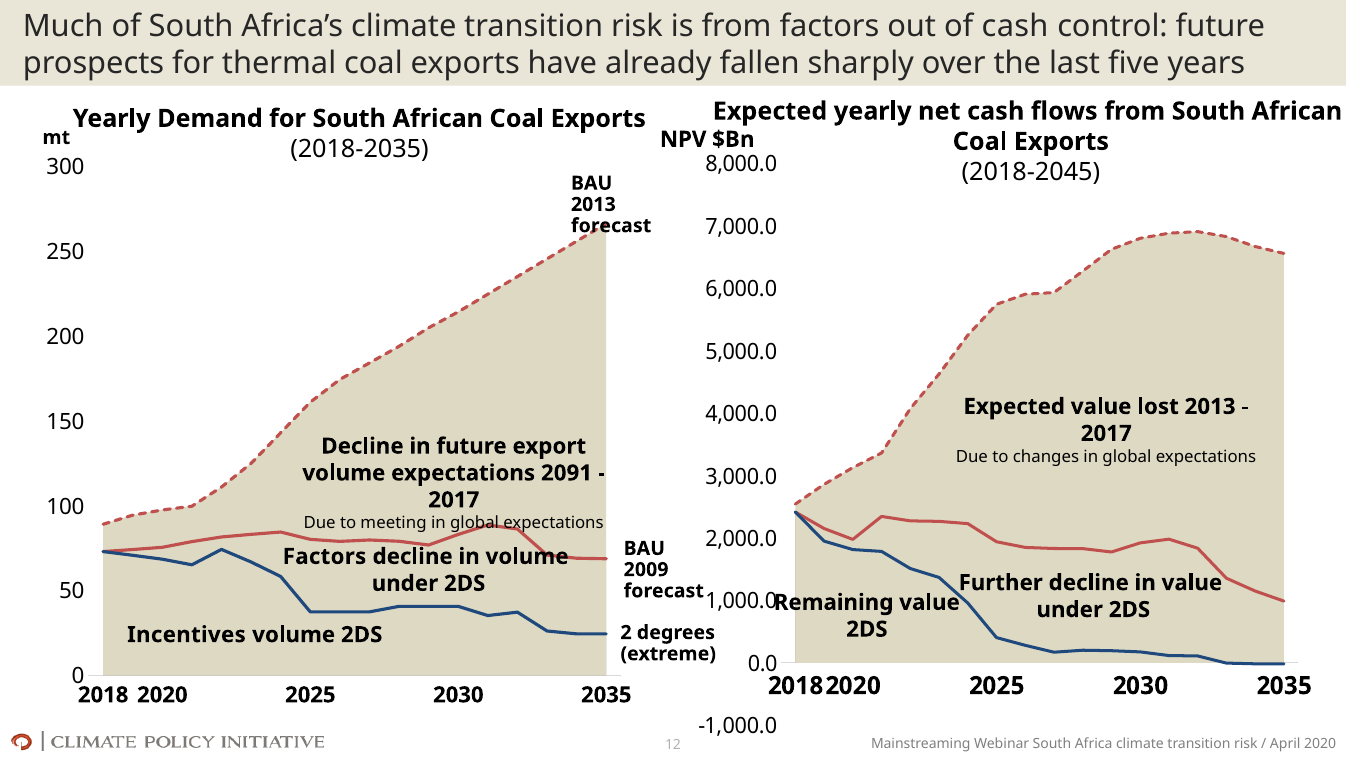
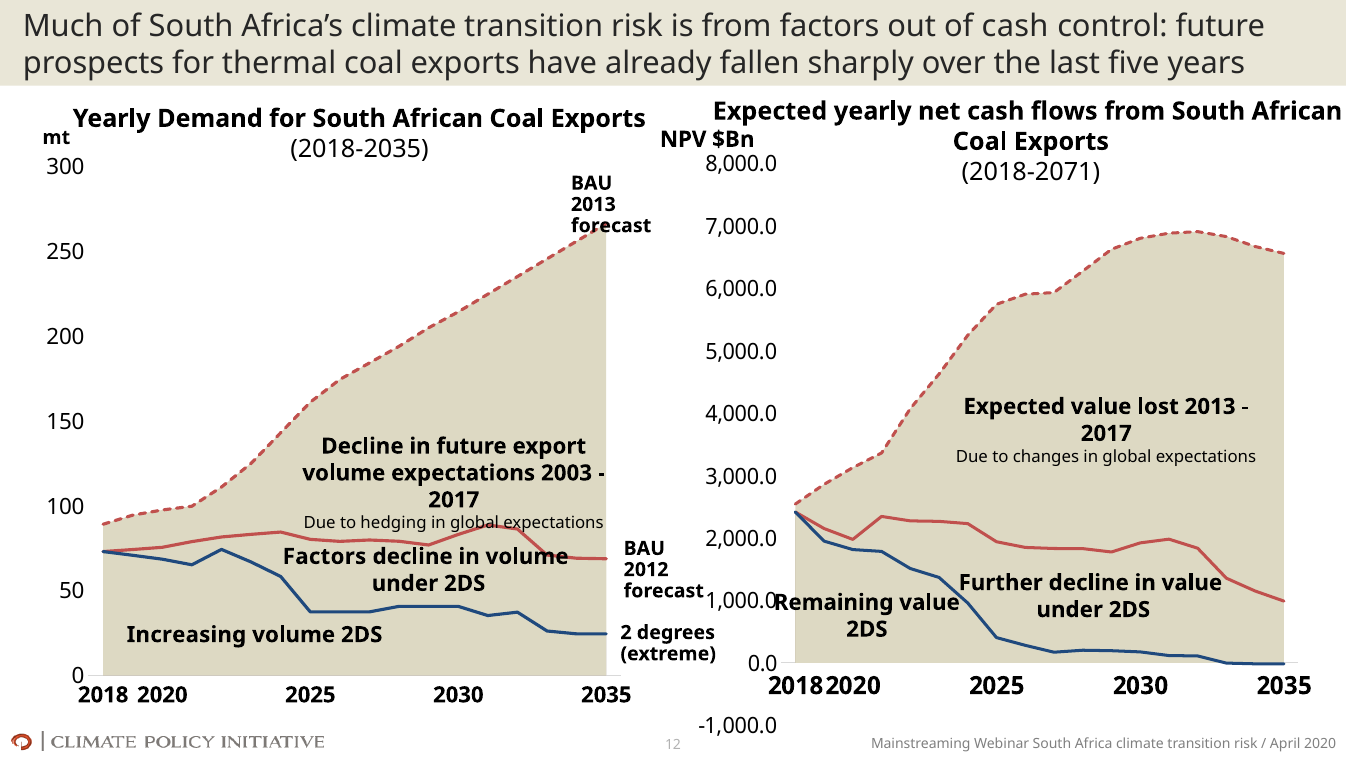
2018-2045: 2018-2045 -> 2018-2071 (1031, 172)
2091: 2091 -> 2003 (567, 473)
meeting: meeting -> hedging (394, 523)
2009: 2009 -> 2012 (646, 570)
Incentives: Incentives -> Increasing (186, 635)
